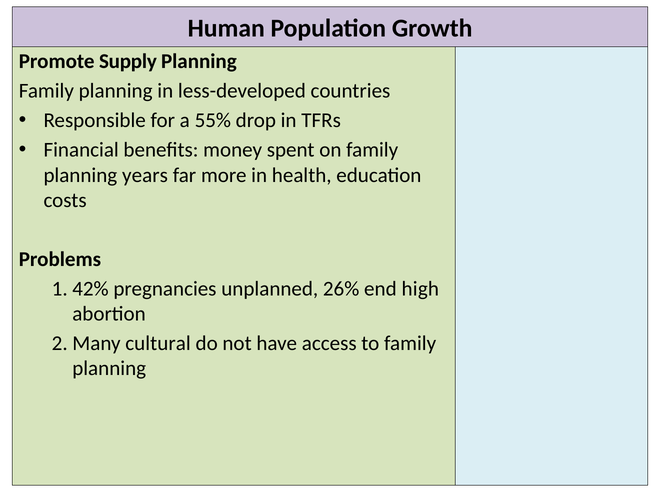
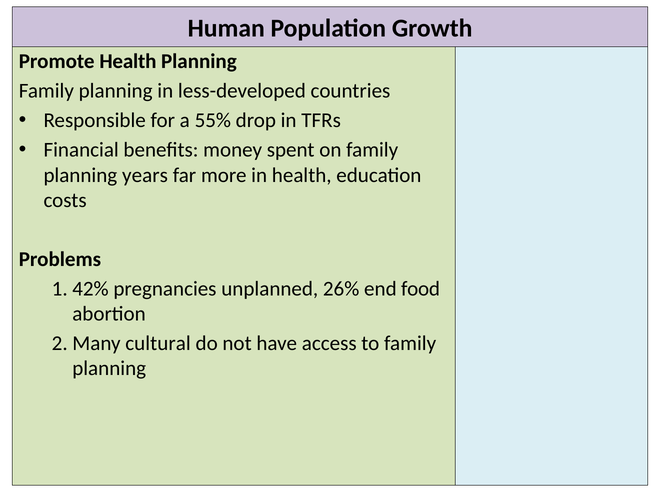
Promote Supply: Supply -> Health (128, 61)
high: high -> food (421, 289)
